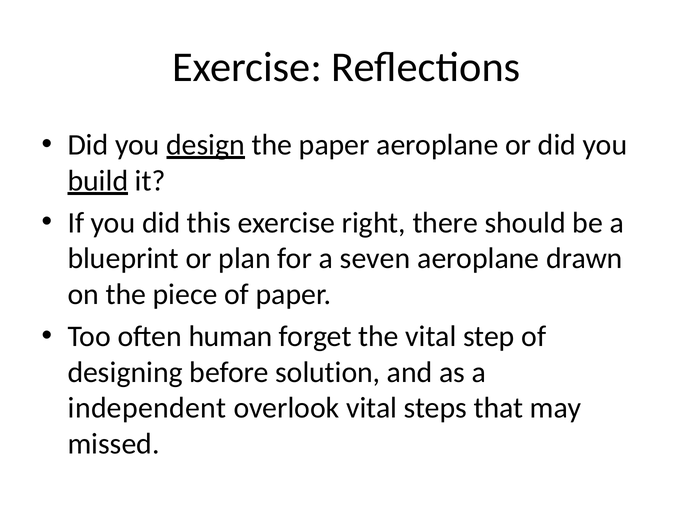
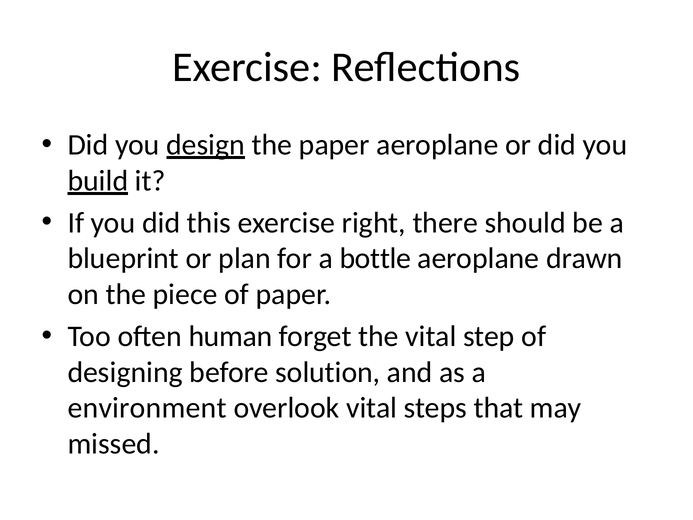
seven: seven -> bottle (375, 258)
independent: independent -> environment (147, 408)
